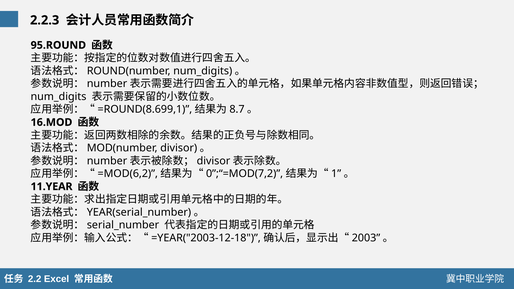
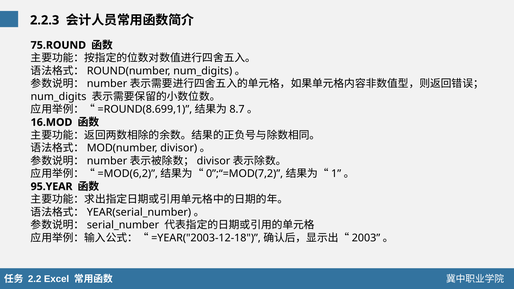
95.ROUND: 95.ROUND -> 75.ROUND (58, 45)
11.YEAR: 11.YEAR -> 95.YEAR (52, 187)
